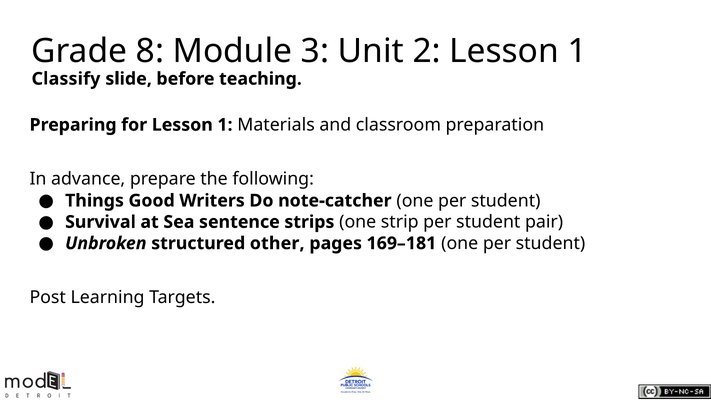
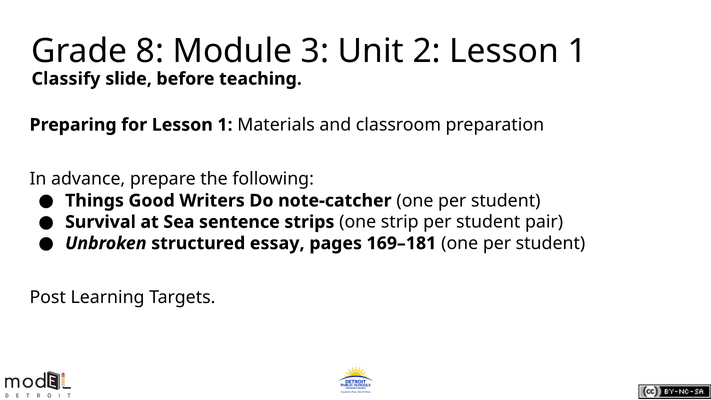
other: other -> essay (277, 243)
